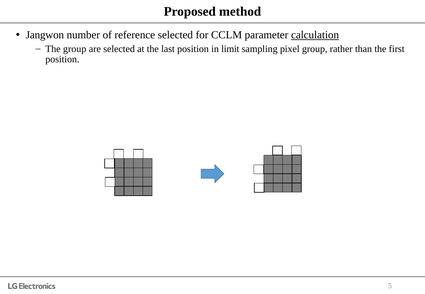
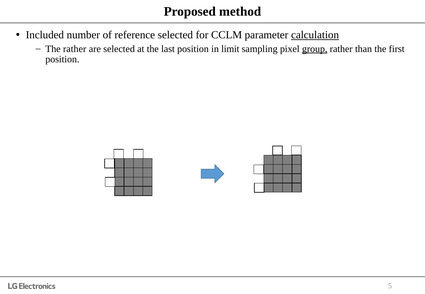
Jangwon: Jangwon -> Included (45, 35)
The group: group -> rather (75, 49)
group underline: none -> present (315, 49)
